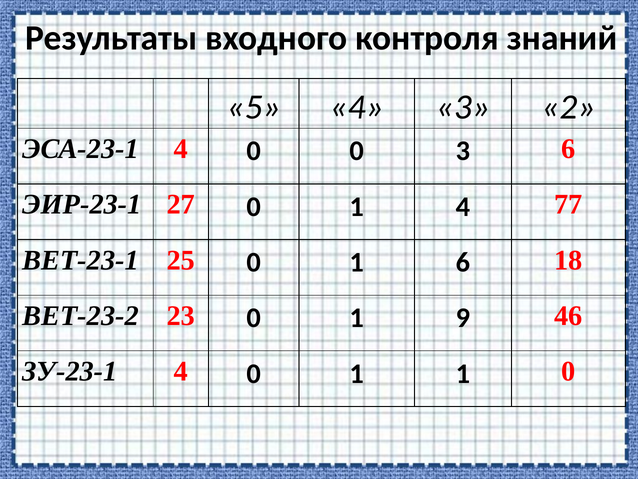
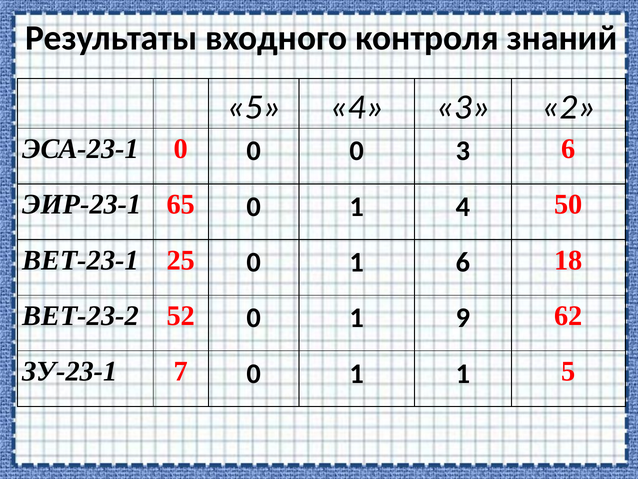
ЭСА-23-1 4: 4 -> 0 (181, 149)
27: 27 -> 65 (181, 204)
77: 77 -> 50 (568, 204)
23: 23 -> 52 (181, 316)
46: 46 -> 62 (568, 316)
ЗУ-23-1 4: 4 -> 7 (181, 371)
1 0: 0 -> 5 (568, 371)
